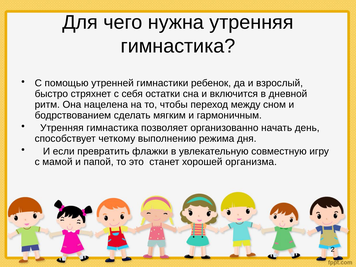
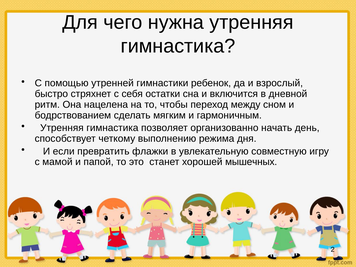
организма: организма -> мышечных (251, 162)
